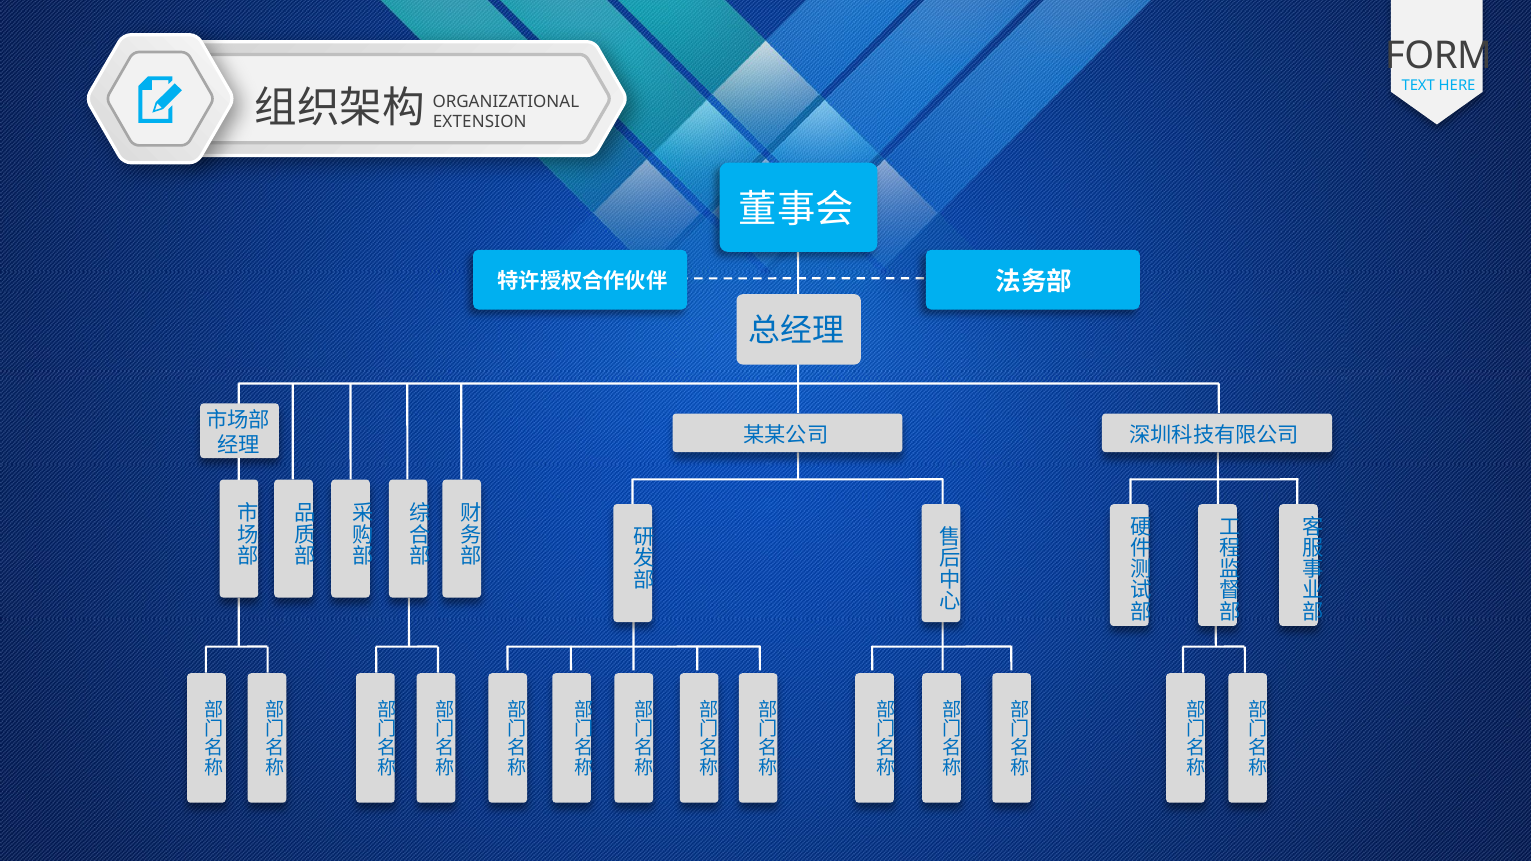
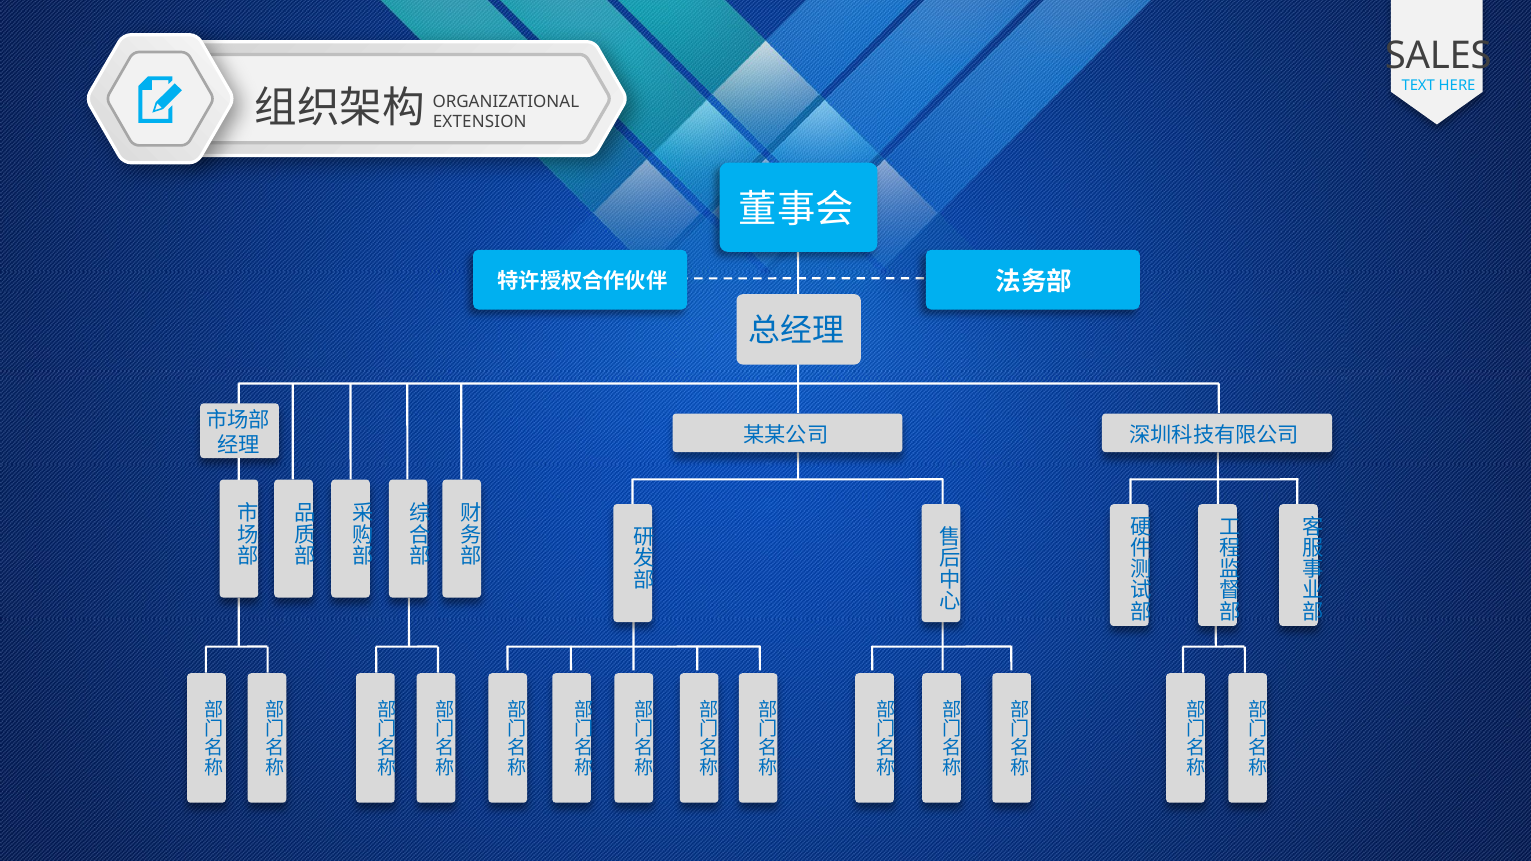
FORM: FORM -> SALES (1438, 56)
